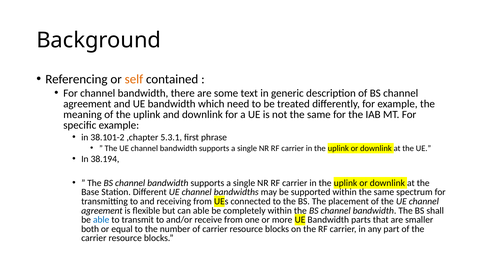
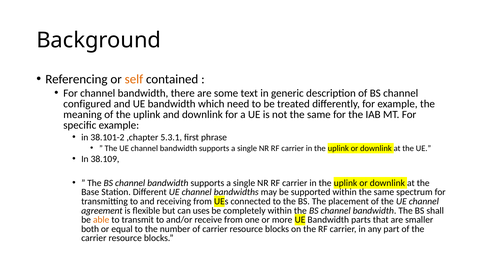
agreement: agreement -> configured (87, 104)
38.194: 38.194 -> 38.109 (105, 159)
can able: able -> uses (201, 210)
able colour: blue -> orange (101, 220)
